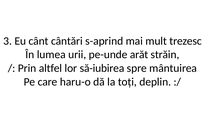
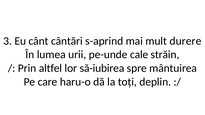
trezesc: trezesc -> durere (185, 41)
arăt: arăt -> cale (139, 55)
